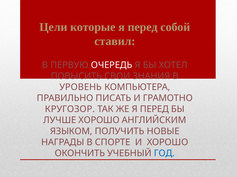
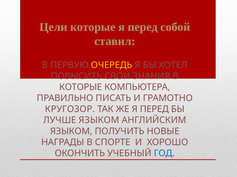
ОЧЕРЕДЬ colour: white -> yellow (112, 65)
УРОВЕНЬ: УРОВЕНЬ -> КОТОРЫЕ (81, 87)
ЛУЧШЕ ХОРОШО: ХОРОШО -> ЯЗЫКОМ (99, 121)
